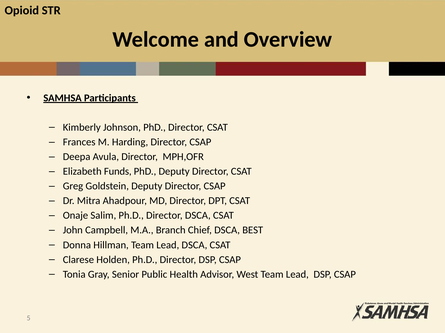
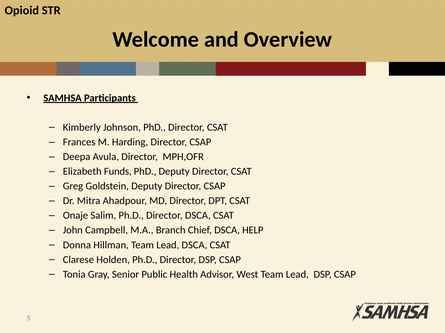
BEST: BEST -> HELP (253, 231)
